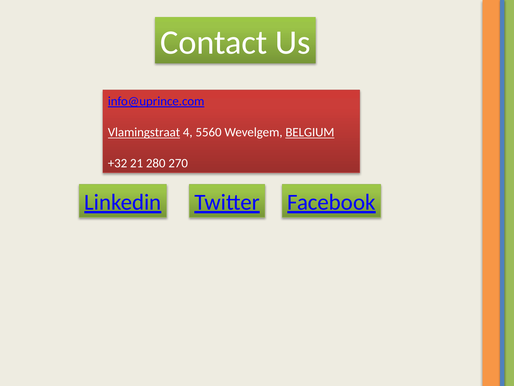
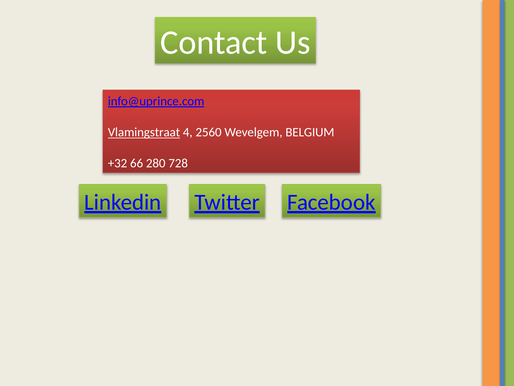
5560: 5560 -> 2560 (209, 132)
BELGIUM underline: present -> none (310, 132)
21: 21 -> 66 (137, 163)
270: 270 -> 728 (178, 163)
